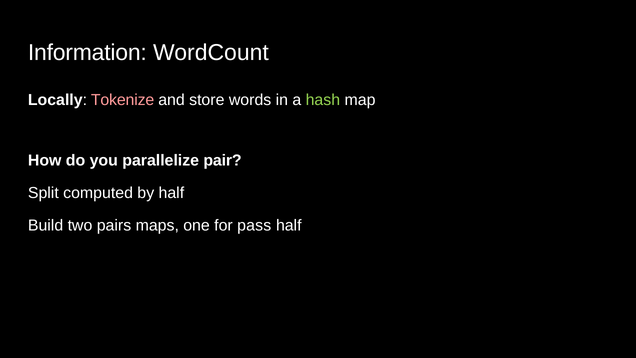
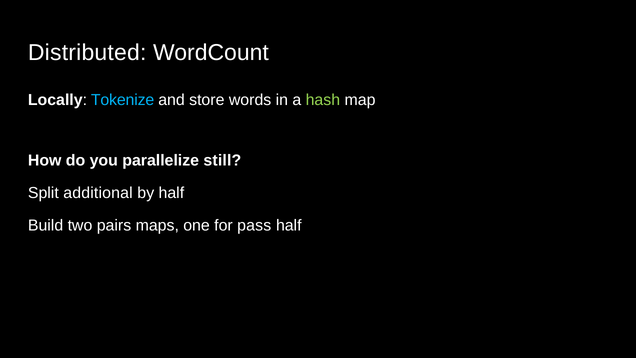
Information: Information -> Distributed (87, 53)
Tokenize colour: pink -> light blue (123, 100)
pair: pair -> still (222, 160)
computed: computed -> additional (98, 193)
